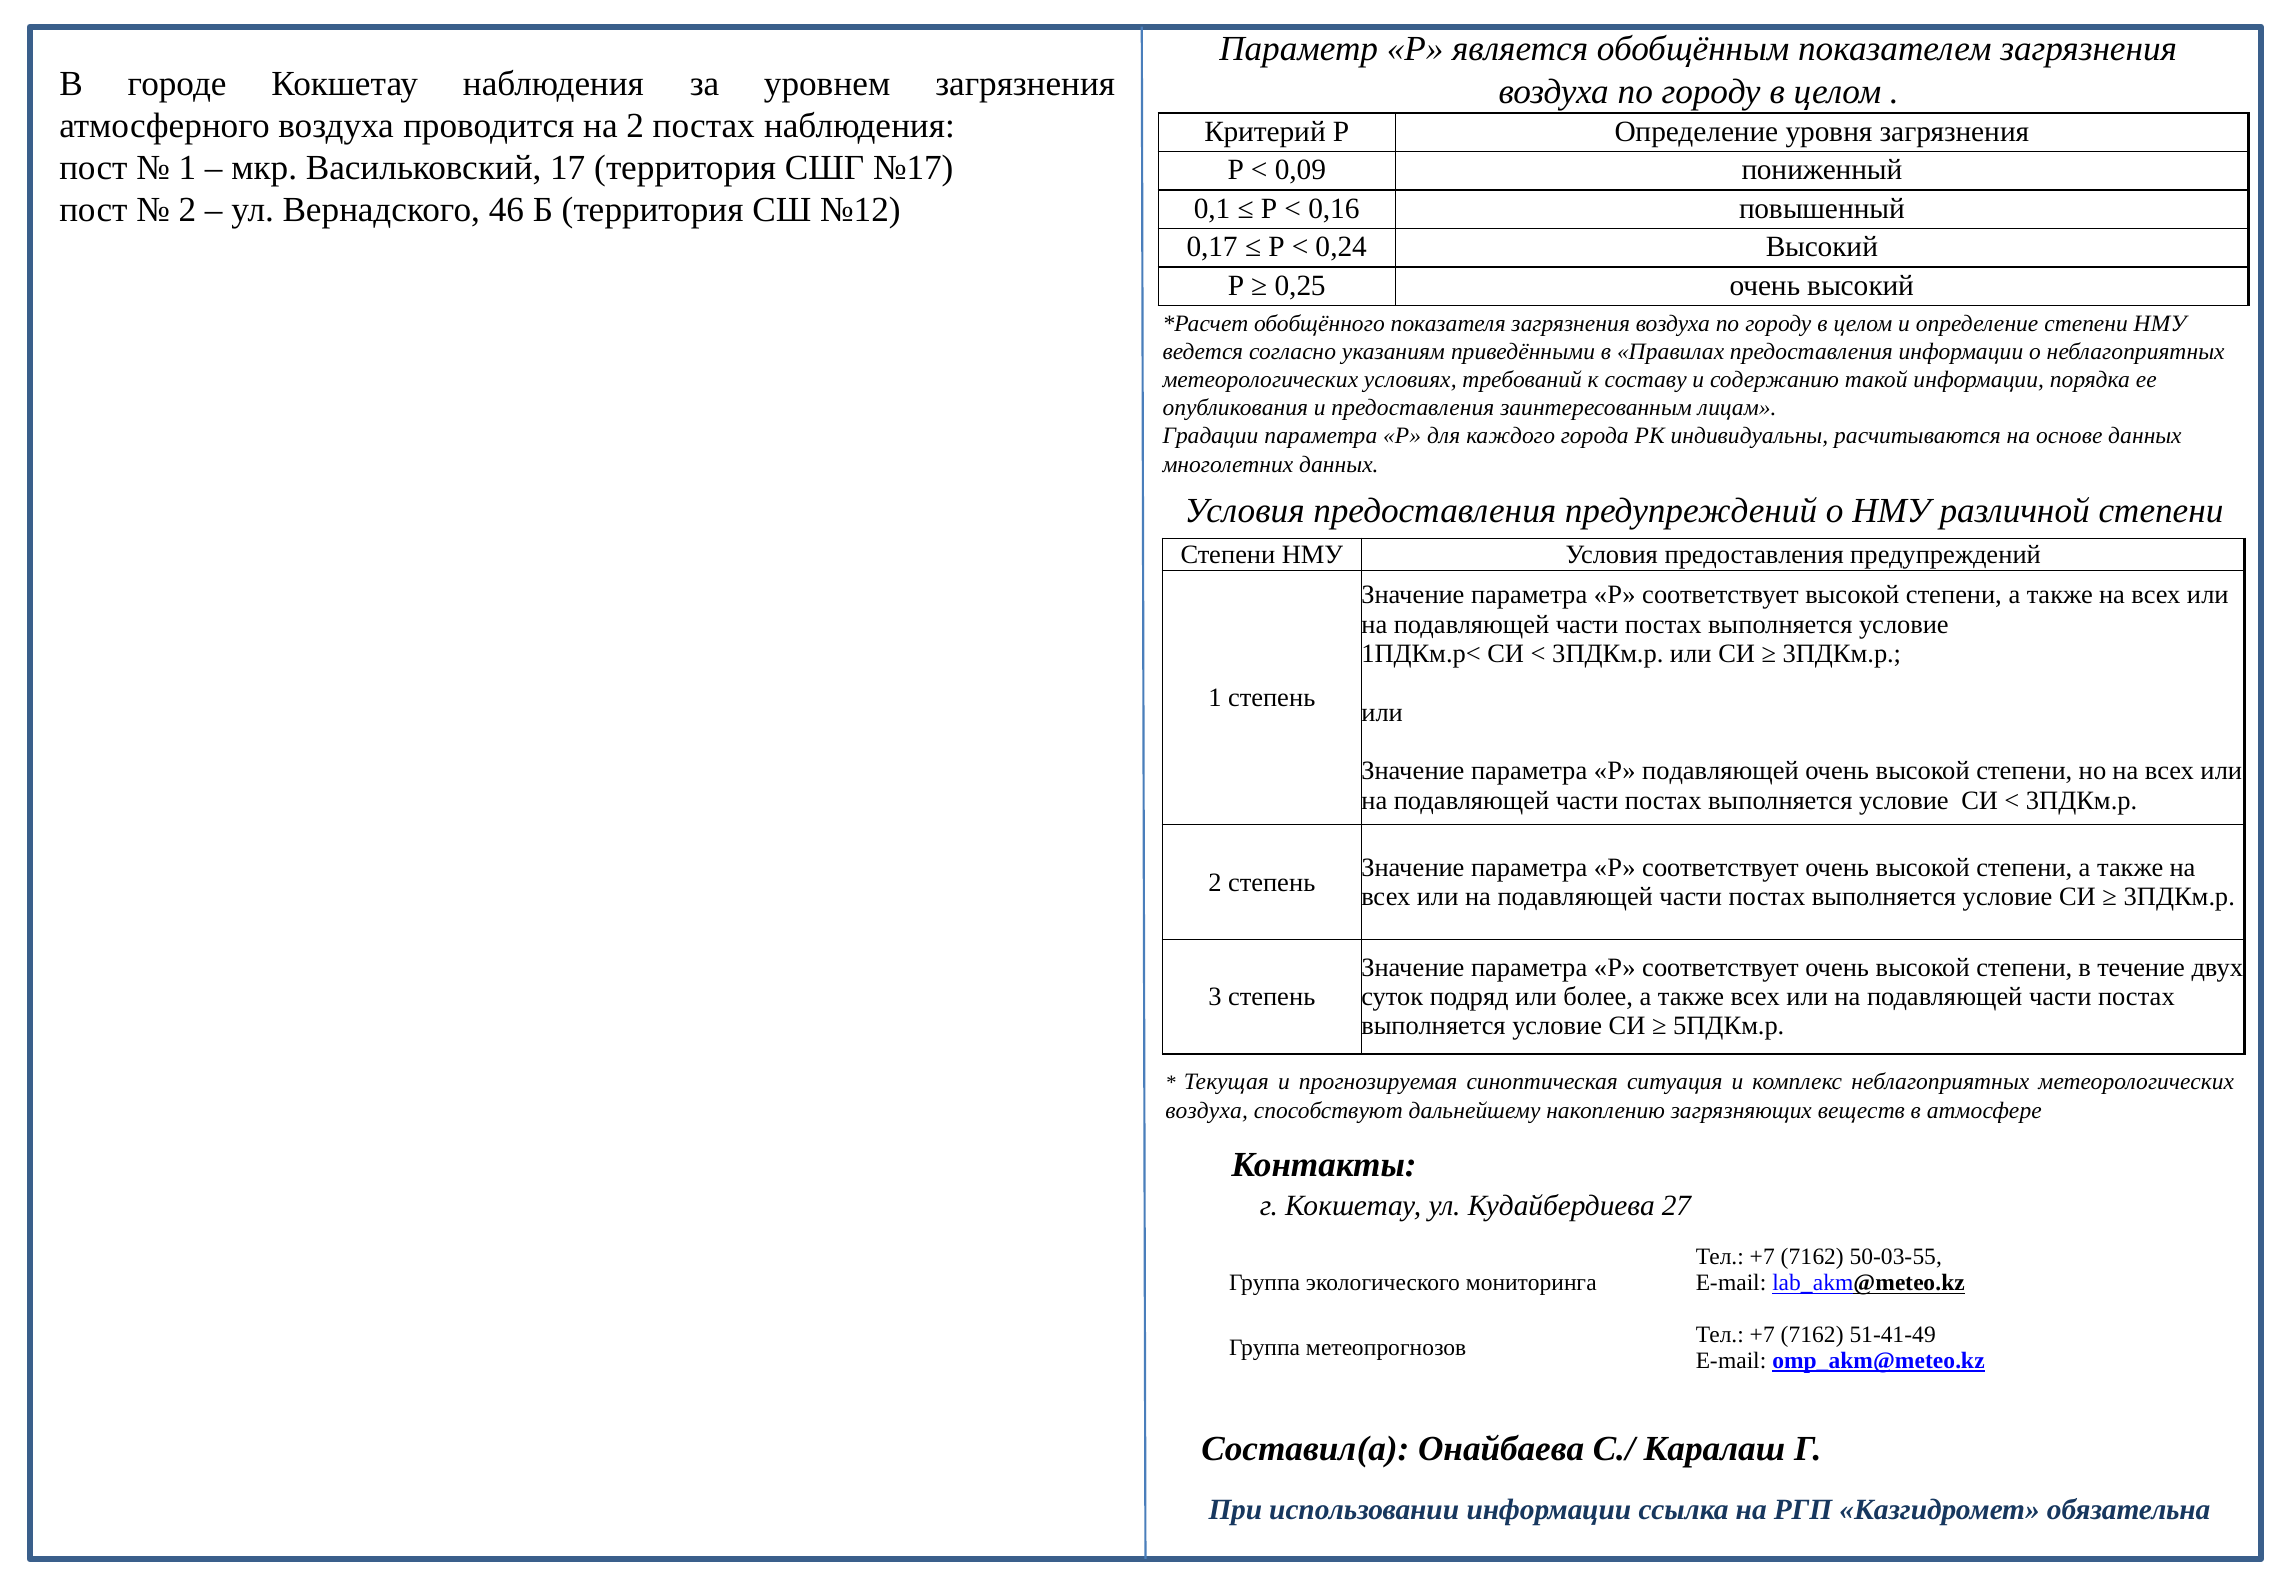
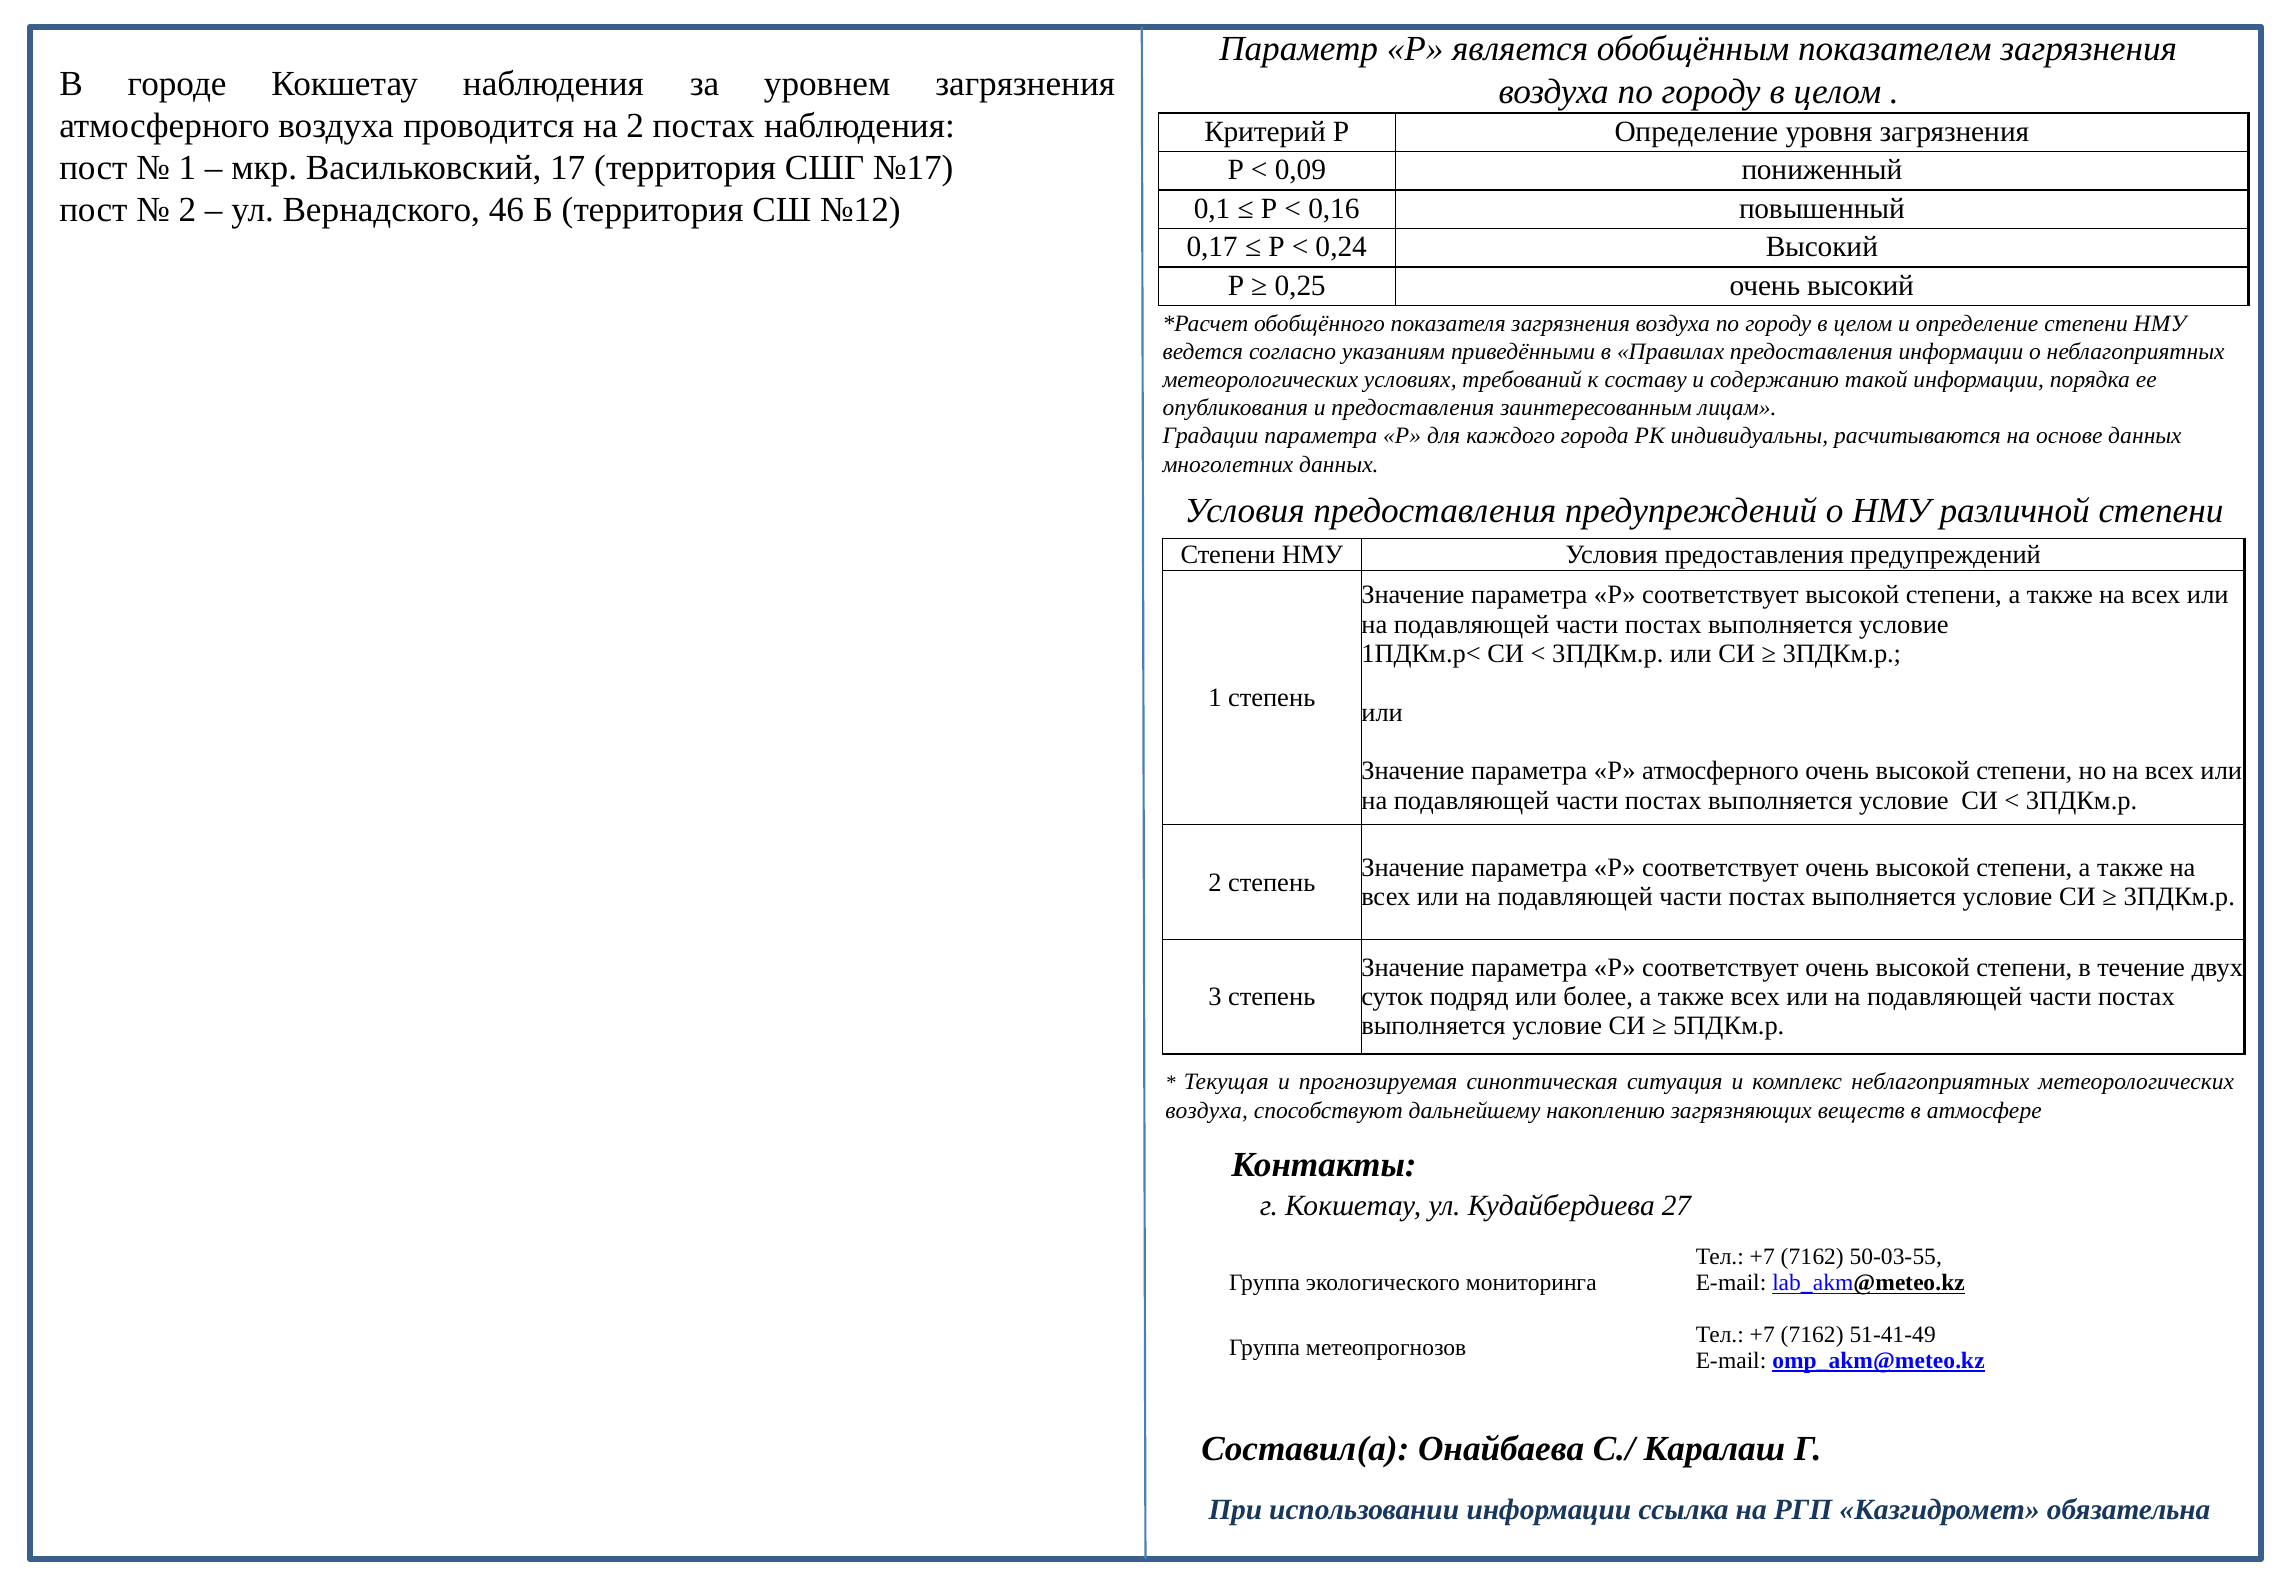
Р подавляющей: подавляющей -> атмосферного (1720, 771)
